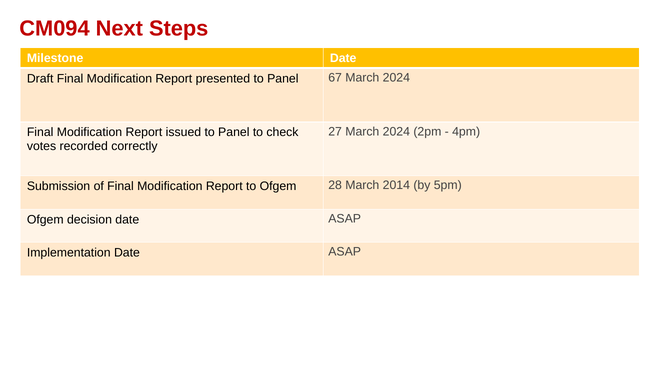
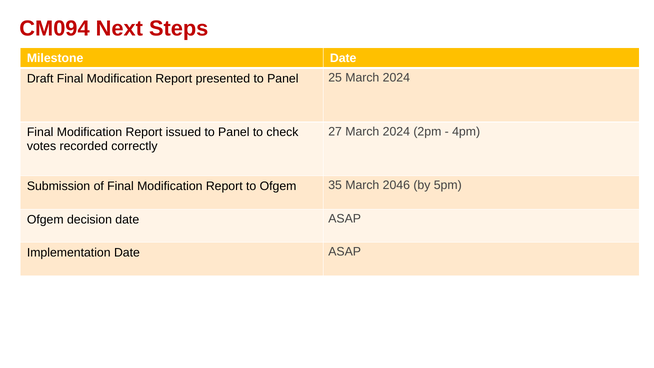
67: 67 -> 25 (335, 78)
28: 28 -> 35 (335, 185)
2014: 2014 -> 2046 (396, 185)
